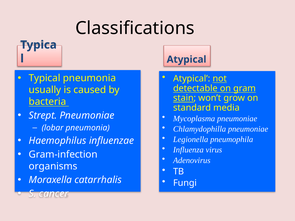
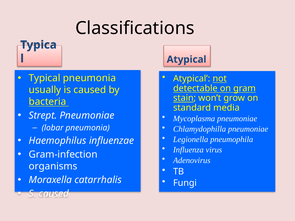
S cancer: cancer -> caused (54, 194)
